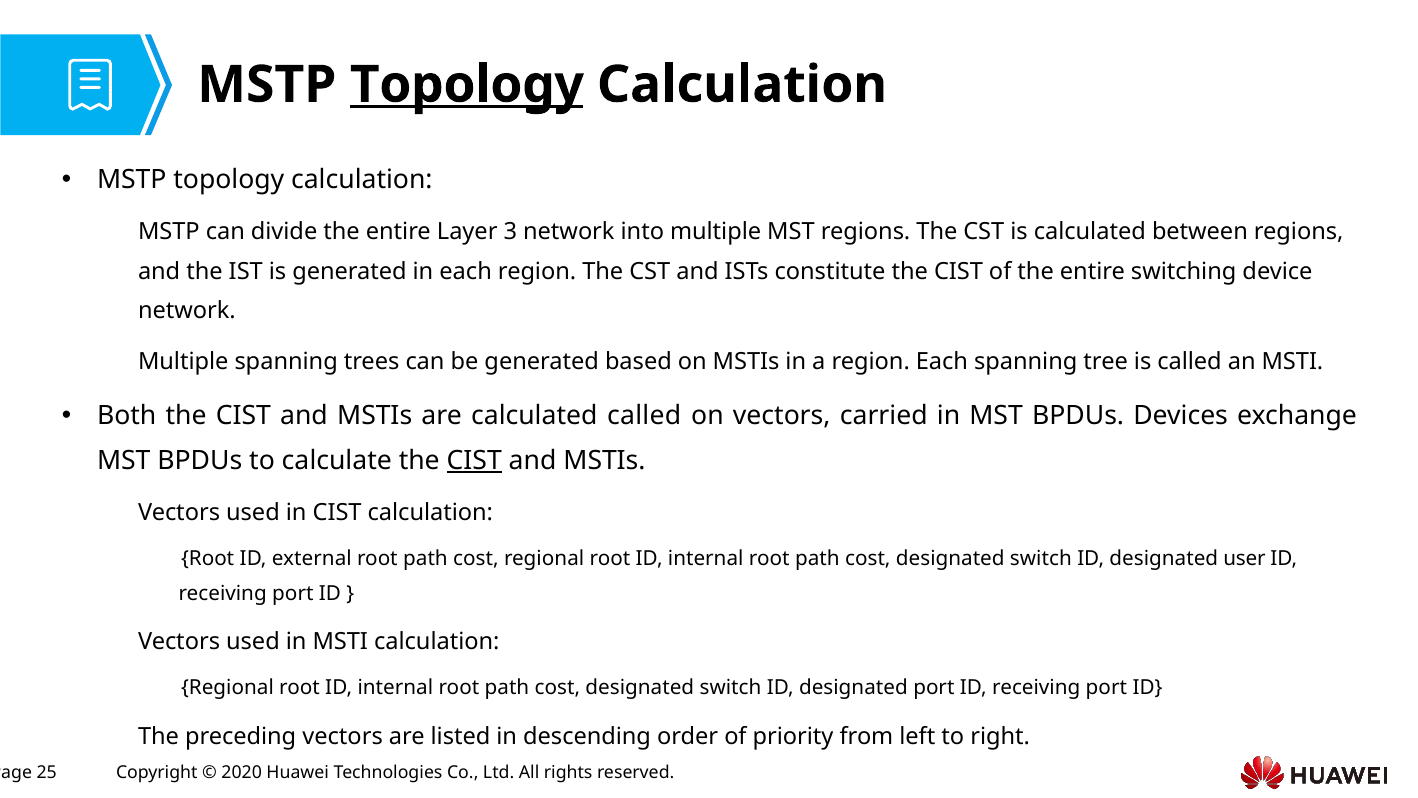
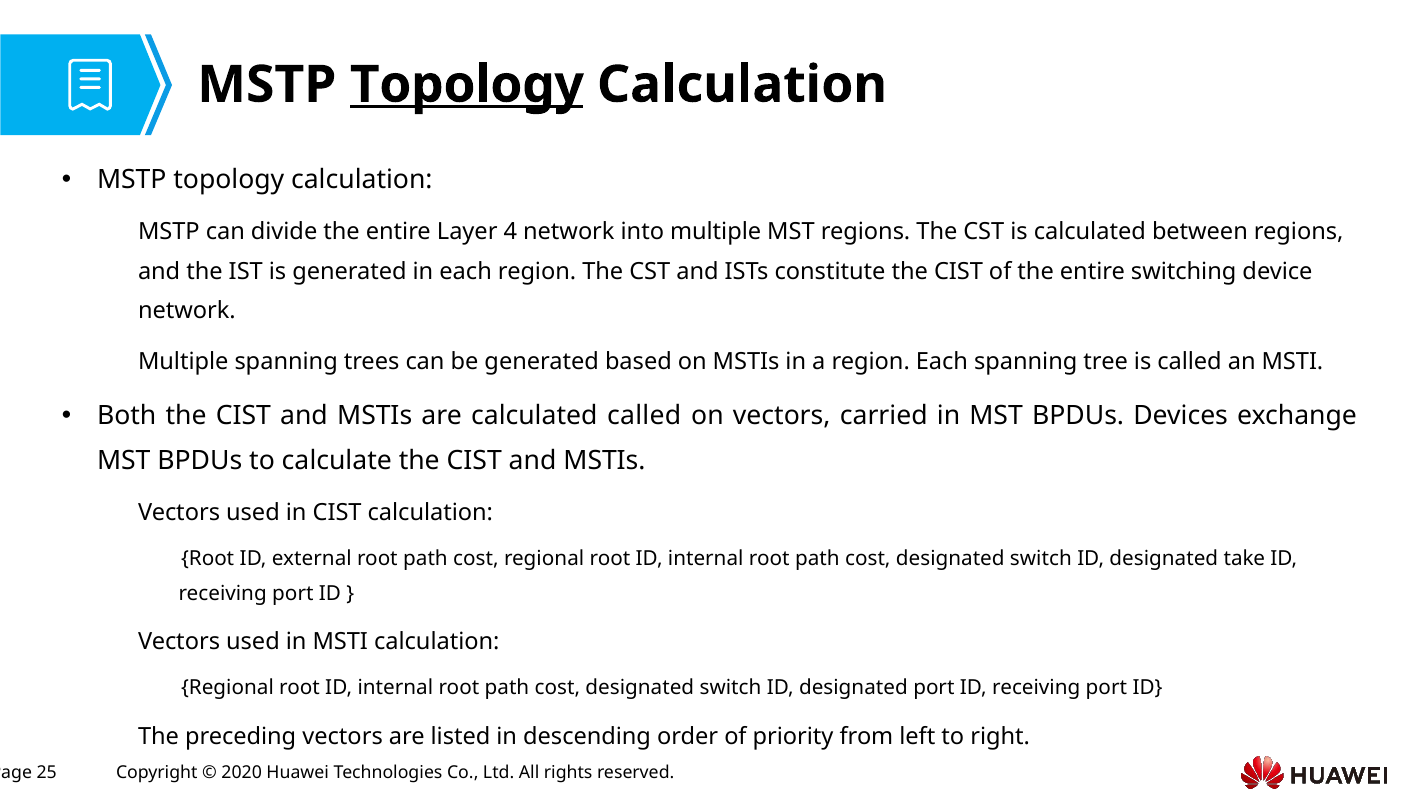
3: 3 -> 4 (510, 232)
CIST underline: present -> none (474, 461)
user: user -> take (1244, 558)
